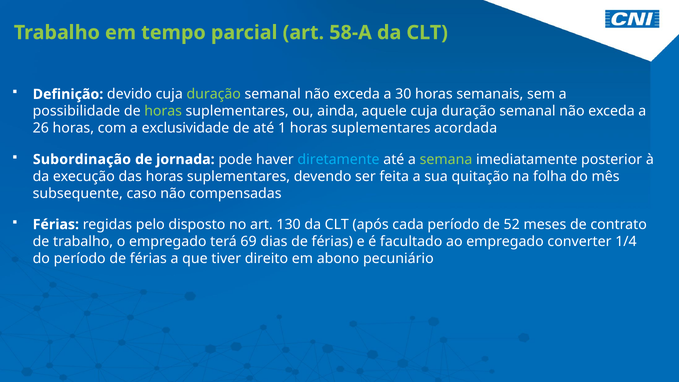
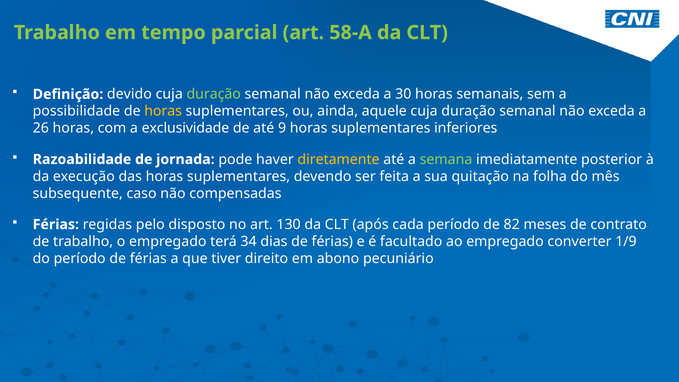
horas colour: light green -> yellow (163, 111)
1: 1 -> 9 (282, 128)
acordada: acordada -> inferiores (466, 128)
Subordinação: Subordinação -> Razoabilidade (82, 159)
diretamente colour: light blue -> yellow (339, 159)
52: 52 -> 82 (512, 224)
69: 69 -> 34 (249, 241)
1/4: 1/4 -> 1/9 (626, 241)
